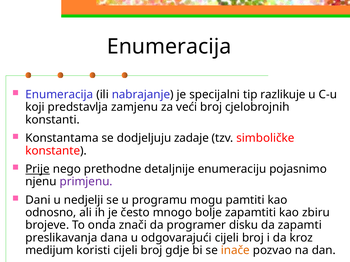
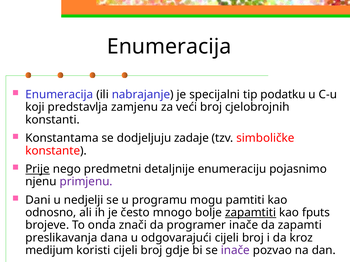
razlikuje: razlikuje -> podatku (283, 95)
prethodne: prethodne -> predmetni (113, 169)
zapamtiti underline: none -> present (251, 213)
zbiru: zbiru -> fputs (316, 213)
programer disku: disku -> inače (244, 226)
inače colour: orange -> purple (235, 251)
